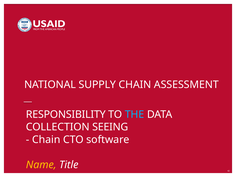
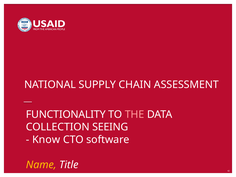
RESPONSIBILITY: RESPONSIBILITY -> FUNCTIONALITY (66, 114)
THE colour: light blue -> pink (135, 114)
Chain: Chain -> Know (46, 140)
